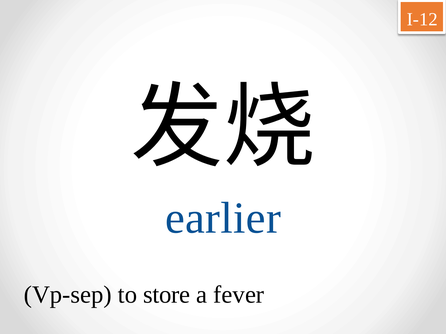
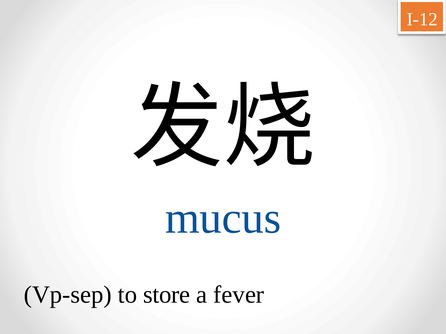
earlier: earlier -> mucus (223, 219)
